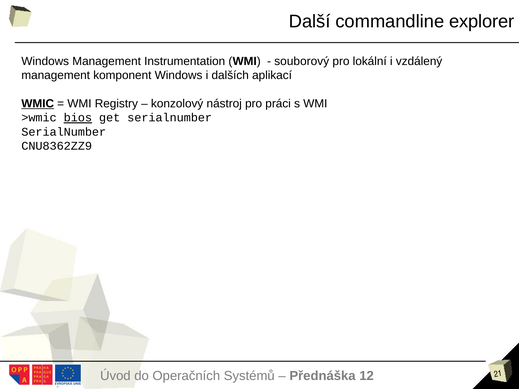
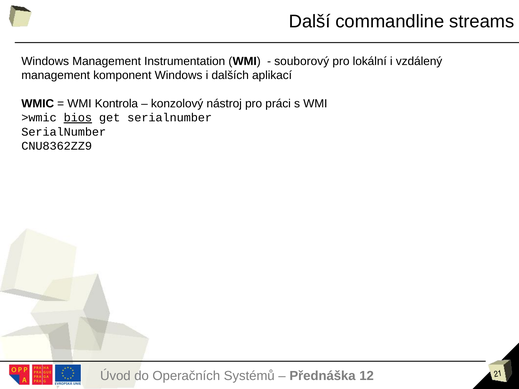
explorer: explorer -> streams (482, 22)
WMIC underline: present -> none (38, 104)
Registry: Registry -> Kontrola (116, 104)
